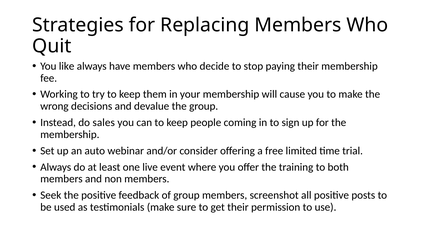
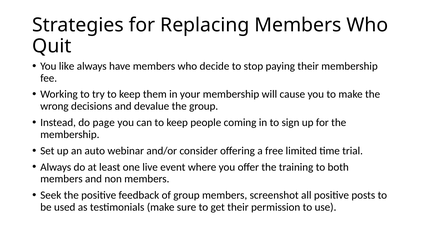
sales: sales -> page (104, 123)
